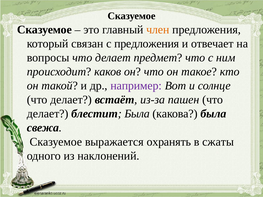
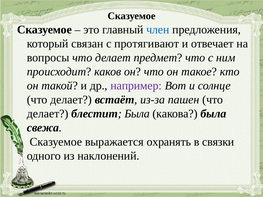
член colour: orange -> blue (158, 30)
с предложения: предложения -> протягивают (147, 44)
сжаты: сжаты -> связки (218, 142)
